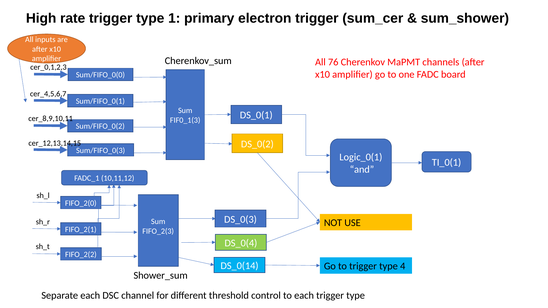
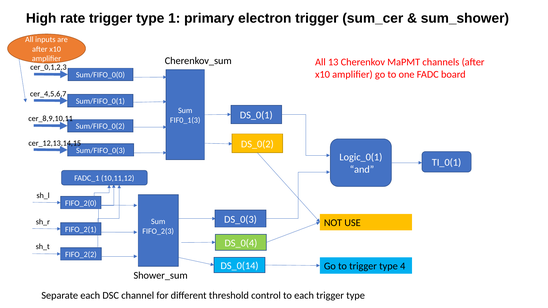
76: 76 -> 13 (333, 62)
